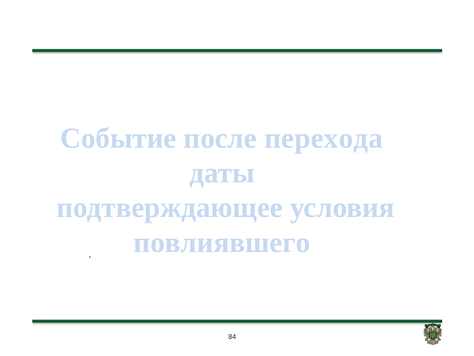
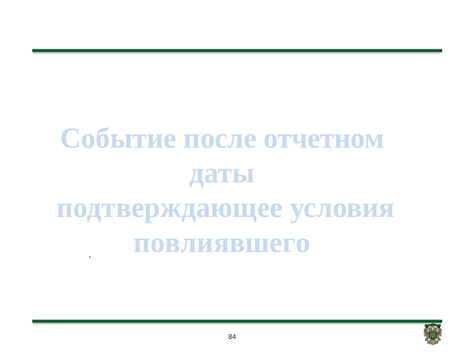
перехода: перехода -> отчетном (324, 138)
